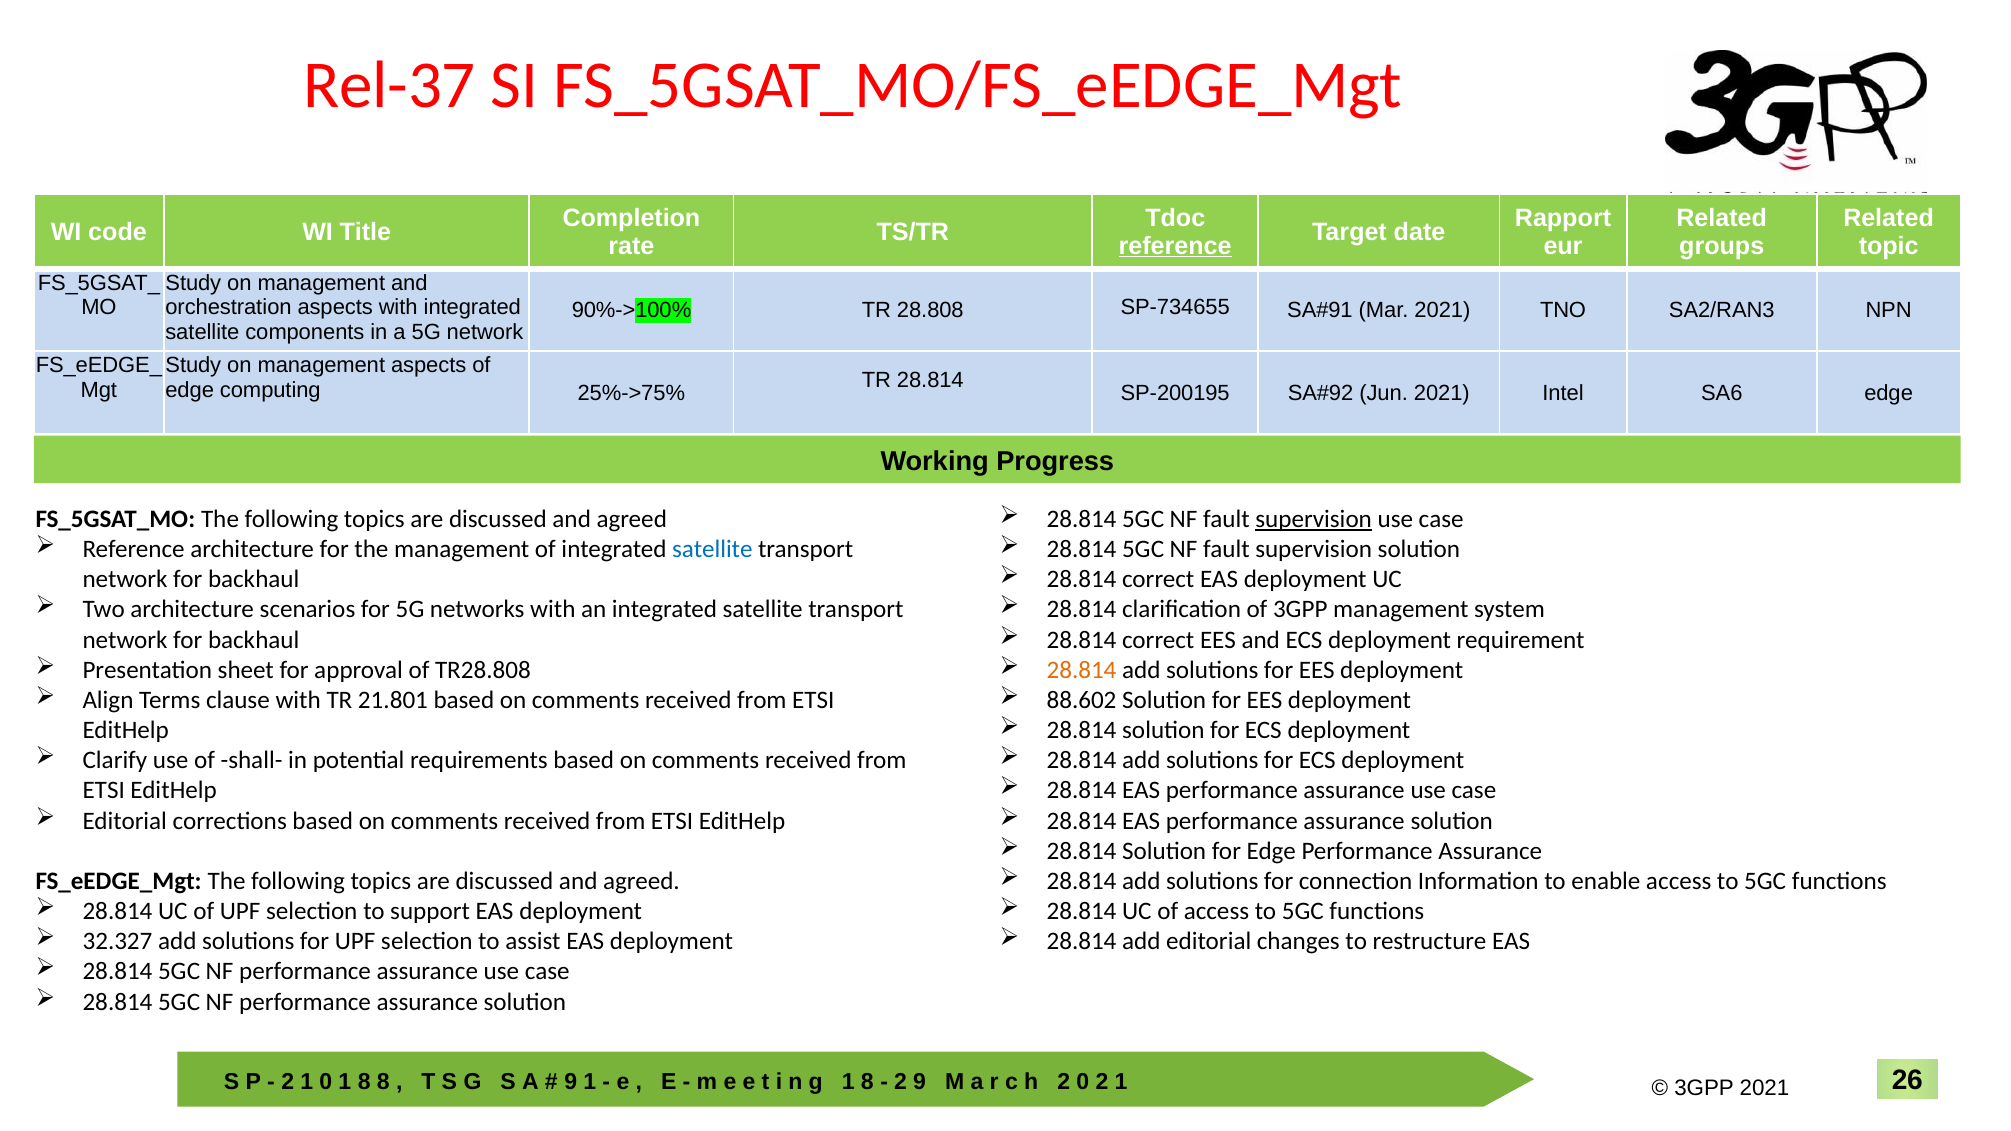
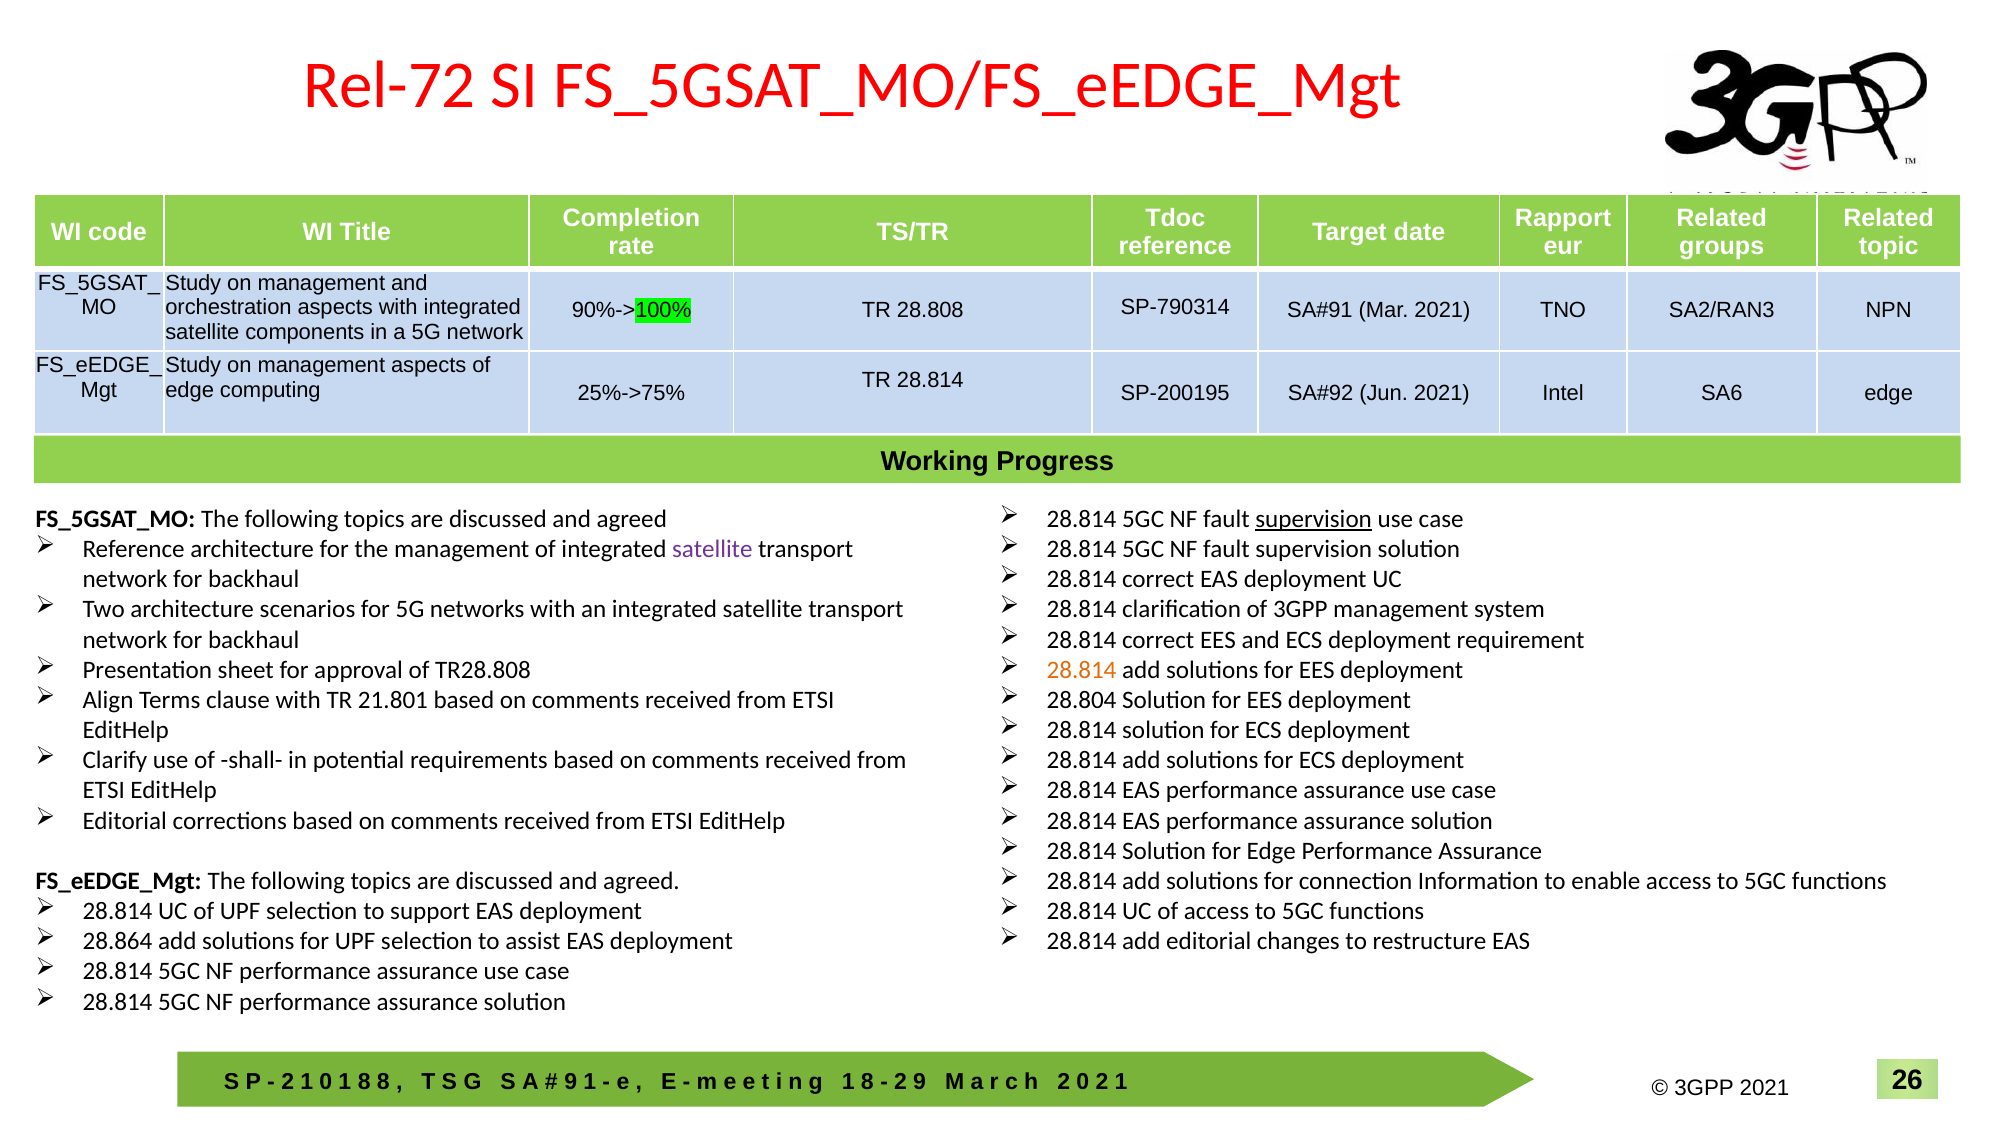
Rel-37: Rel-37 -> Rel-72 (390, 85)
reference underline: present -> none (1175, 246)
SP-734655: SP-734655 -> SP-790314 (1175, 308)
satellite colour: blue -> purple (712, 549)
88.602: 88.602 -> 28.804 (1082, 700)
32.327: 32.327 -> 28.864 (118, 942)
